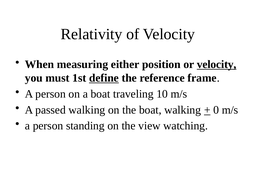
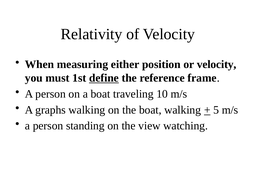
velocity underline: present -> none (217, 64)
passed: passed -> graphs (51, 110)
0: 0 -> 5 (216, 110)
